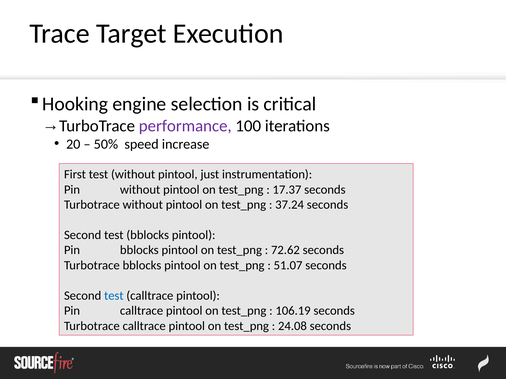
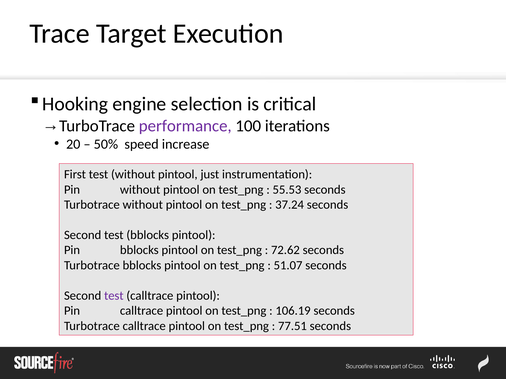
17.37: 17.37 -> 55.53 (287, 190)
test colour: blue -> purple (114, 296)
24.08: 24.08 -> 77.51 (292, 326)
